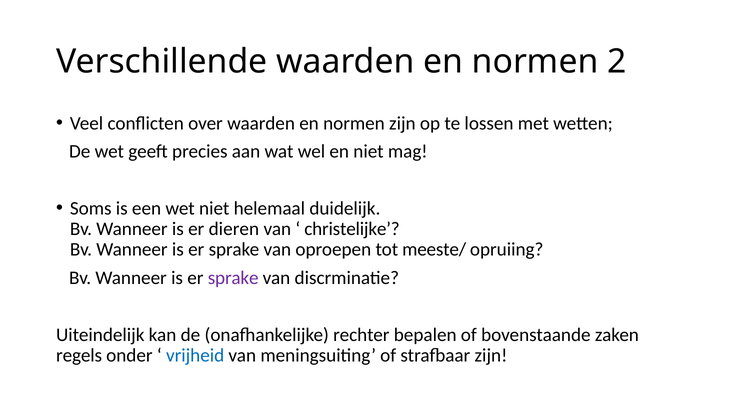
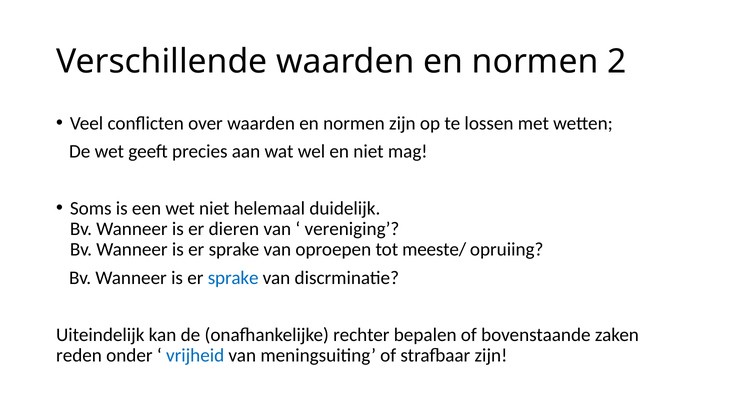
christelijke: christelijke -> vereniging (352, 229)
sprake colour: purple -> blue (233, 278)
regels: regels -> reden (79, 355)
